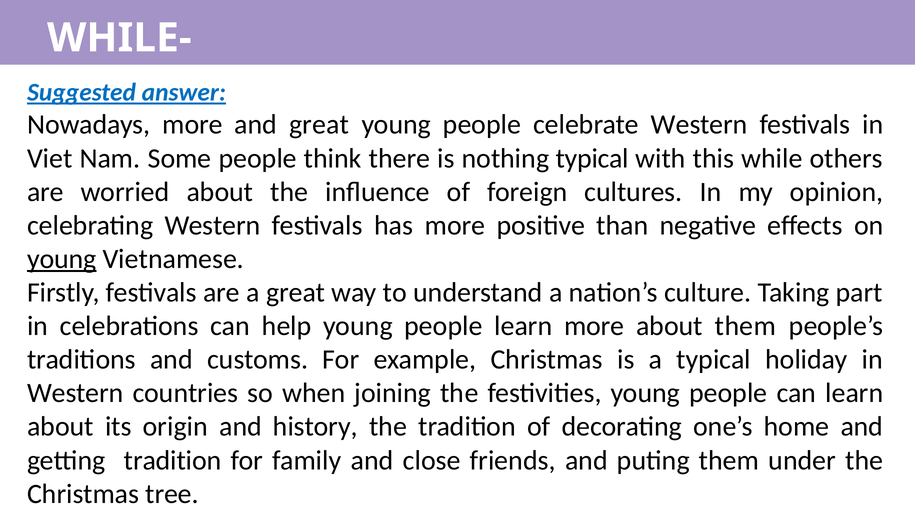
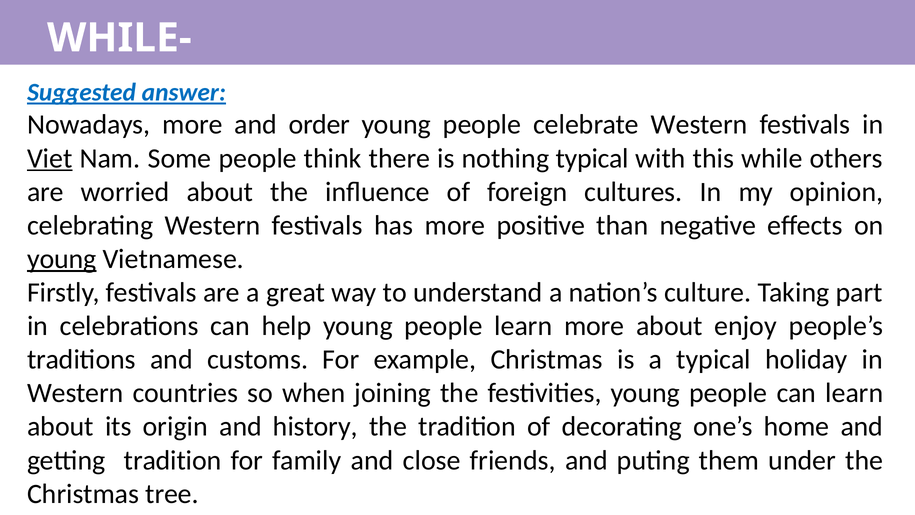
and great: great -> order (319, 125)
Viet underline: none -> present (50, 158)
about them: them -> enjoy (746, 326)
